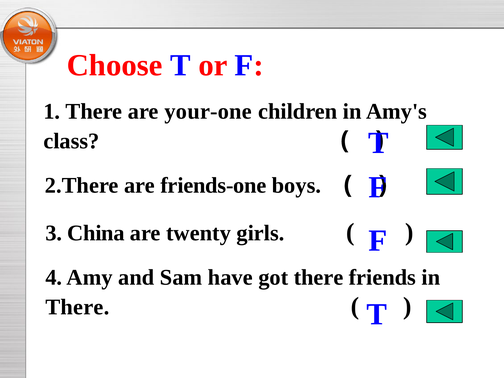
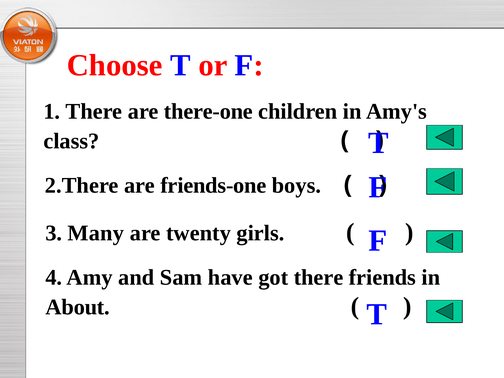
your-one: your-one -> there-one (208, 111)
China: China -> Many (96, 233)
There: There -> About (78, 307)
